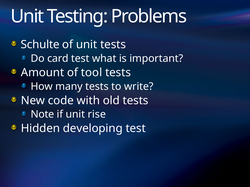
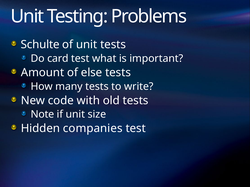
tool: tool -> else (92, 73)
rise: rise -> size (97, 115)
developing: developing -> companies (93, 129)
